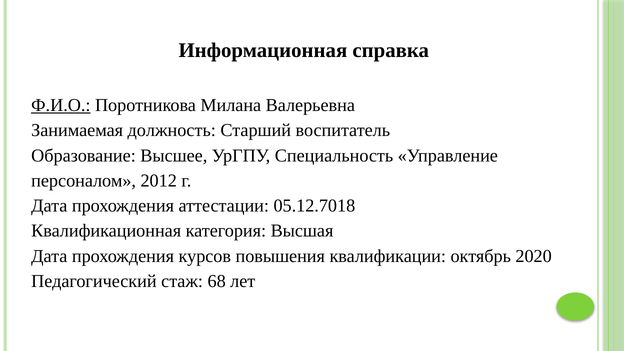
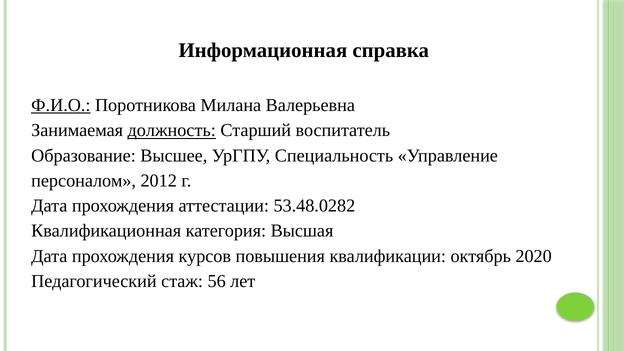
должность underline: none -> present (172, 130)
05.12.7018: 05.12.7018 -> 53.48.0282 (314, 206)
68: 68 -> 56 (217, 281)
